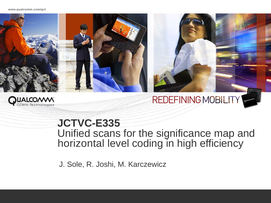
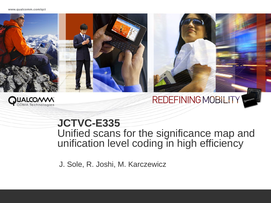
horizontal: horizontal -> unification (81, 144)
